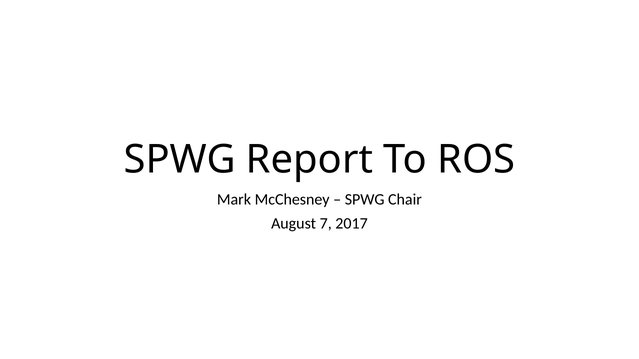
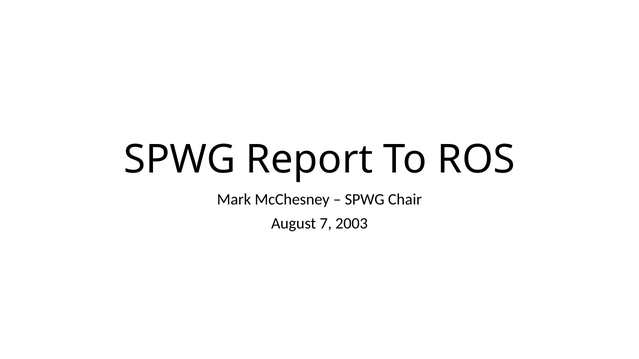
2017: 2017 -> 2003 (352, 224)
